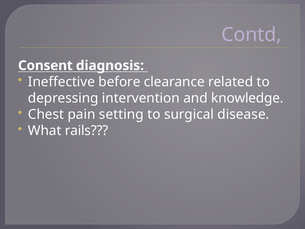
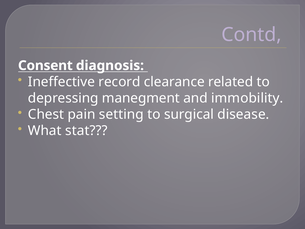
before: before -> record (119, 82)
intervention: intervention -> manegment (141, 98)
knowledge: knowledge -> immobility (247, 98)
rails: rails -> stat (86, 131)
